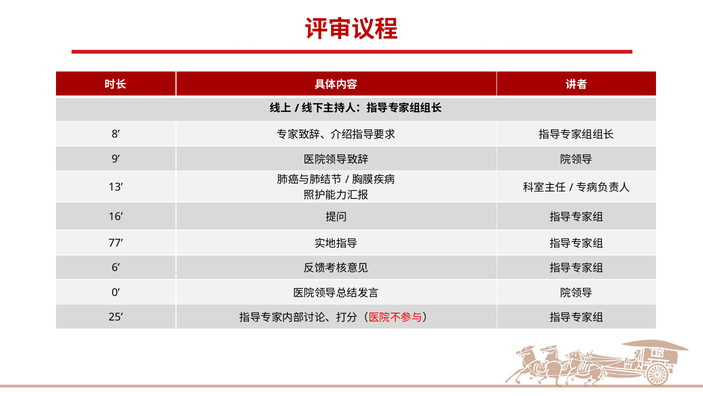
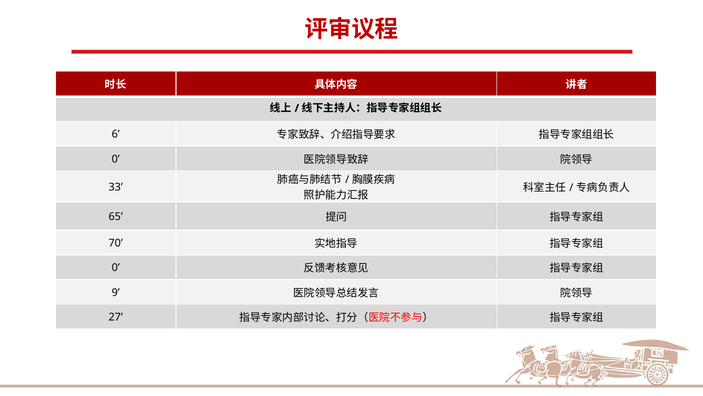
8: 8 -> 6 (116, 134)
9: 9 -> 0 (116, 159)
13: 13 -> 33 (116, 187)
16: 16 -> 65 (116, 216)
77: 77 -> 70 (116, 243)
6: 6 -> 0 (116, 267)
0: 0 -> 9 (116, 292)
25: 25 -> 27 (116, 317)
